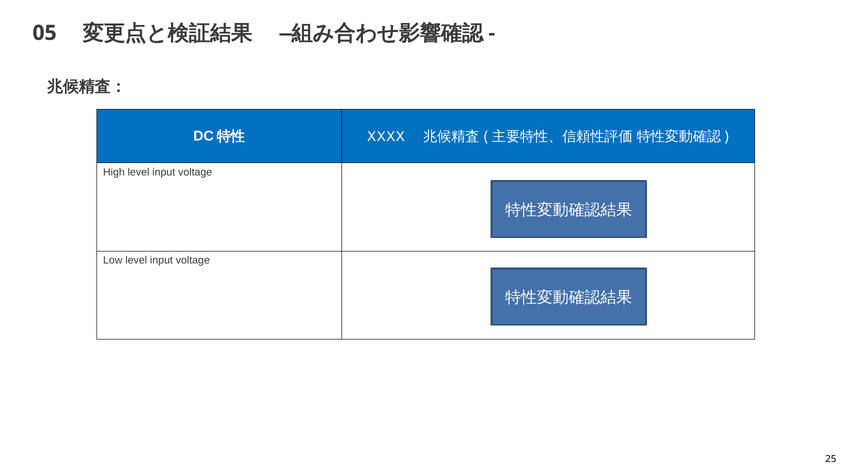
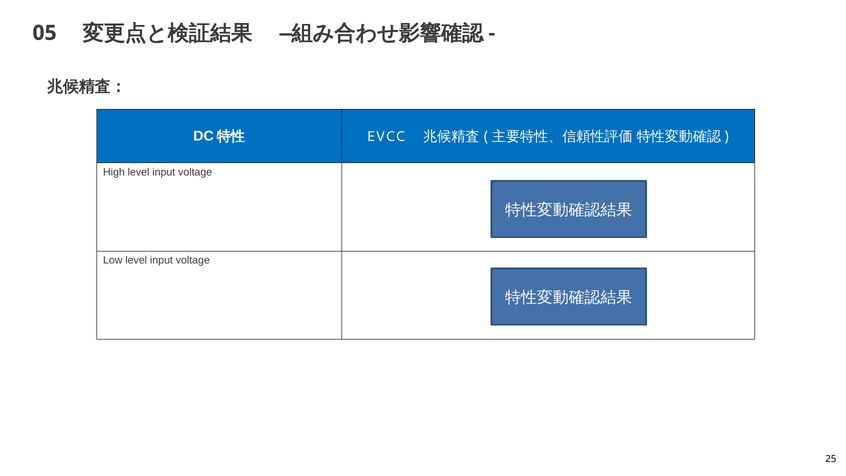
XXXX: XXXX -> EVCC (386, 137)
